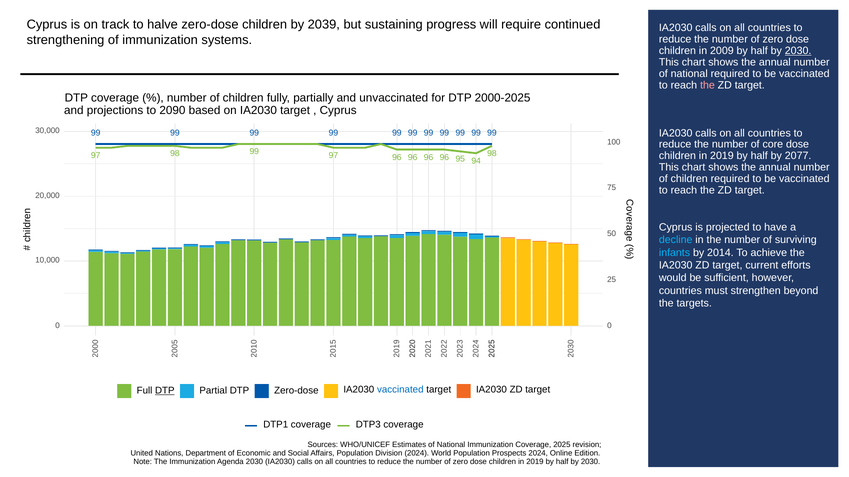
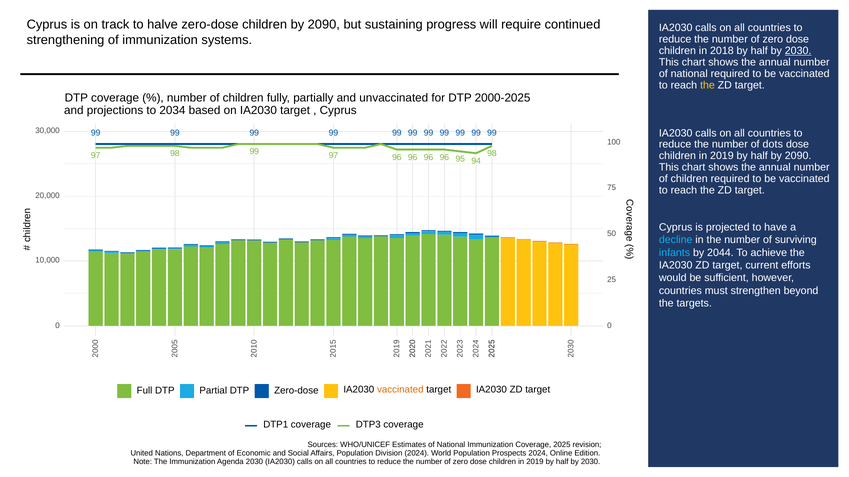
children by 2039: 2039 -> 2090 (324, 24)
2009: 2009 -> 2018 (722, 51)
the colour: pink -> yellow (707, 85)
2090: 2090 -> 2034 (172, 110)
core: core -> dots (773, 145)
half by 2077: 2077 -> 2090 (798, 156)
2014: 2014 -> 2044 (720, 253)
DTP underline: present -> none (165, 391)
vaccinated colour: blue -> orange (400, 390)
